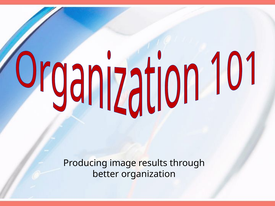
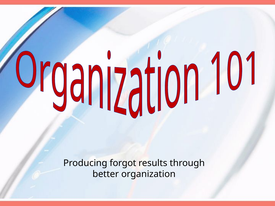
image: image -> forgot (123, 163)
